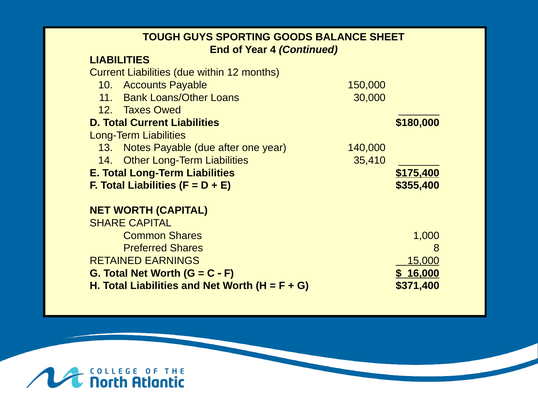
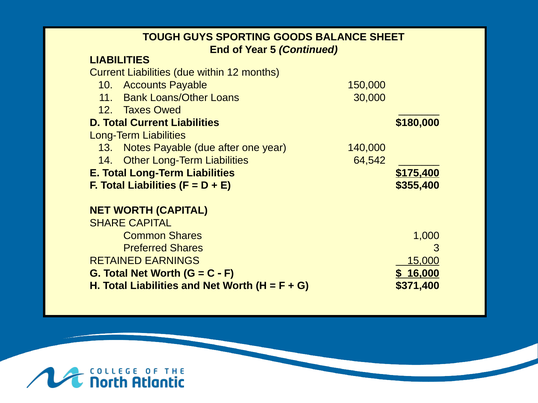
4: 4 -> 5 (273, 50)
35,410: 35,410 -> 64,542 (370, 161)
8: 8 -> 3 (436, 248)
